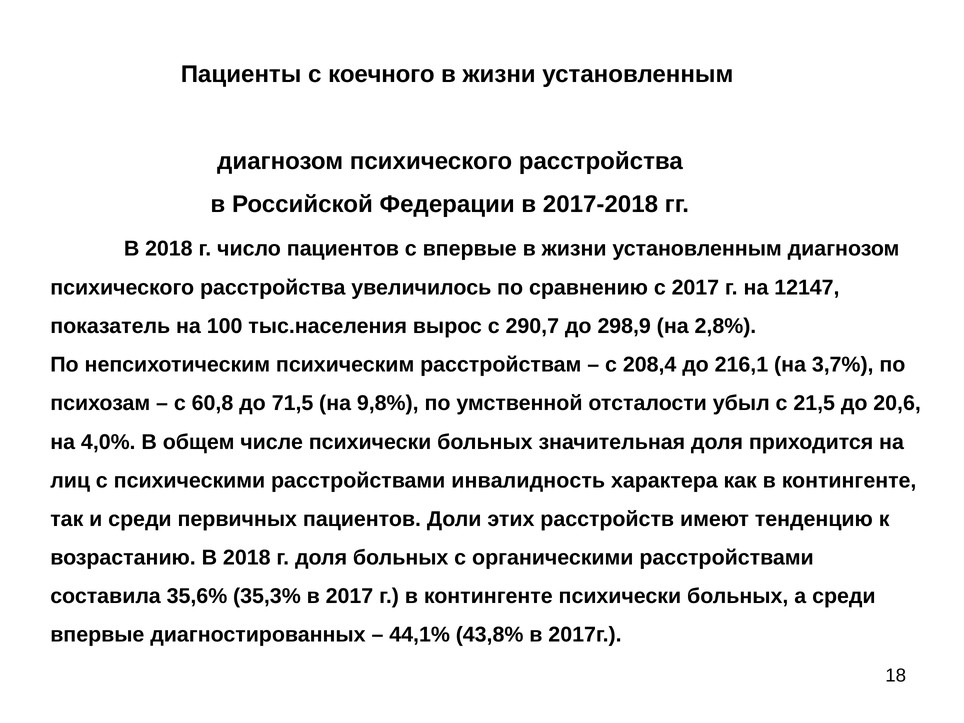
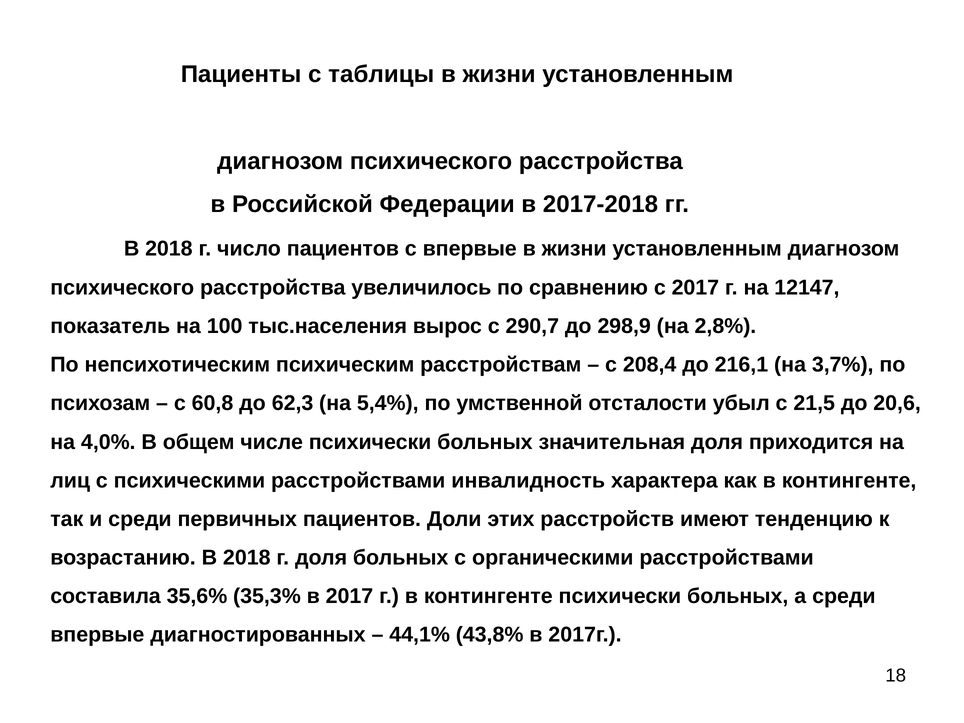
коечного: коечного -> таблицы (381, 74)
71,5: 71,5 -> 62,3 (293, 403)
9,8%: 9,8% -> 5,4% (388, 403)
